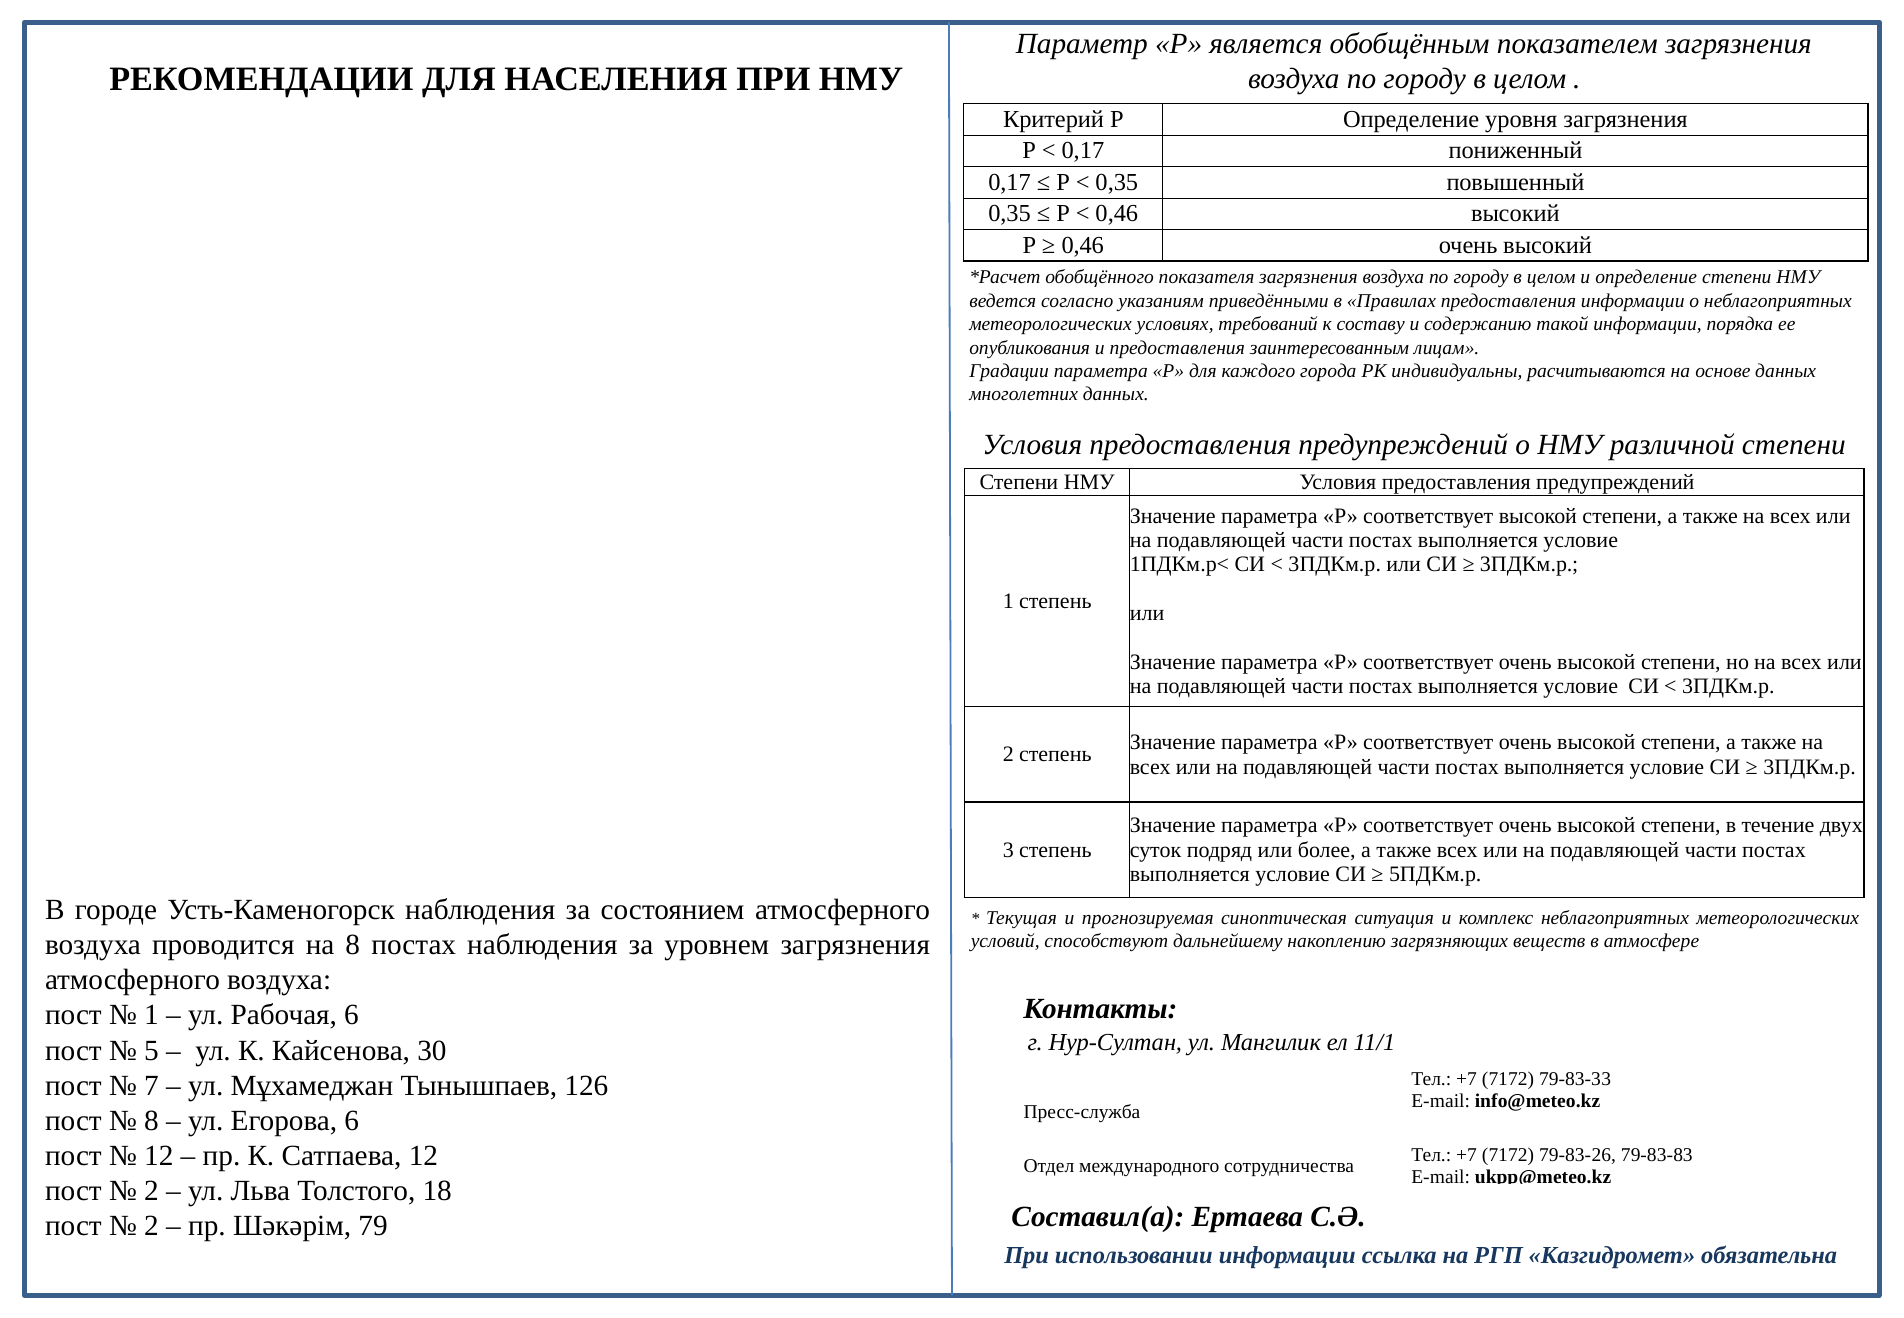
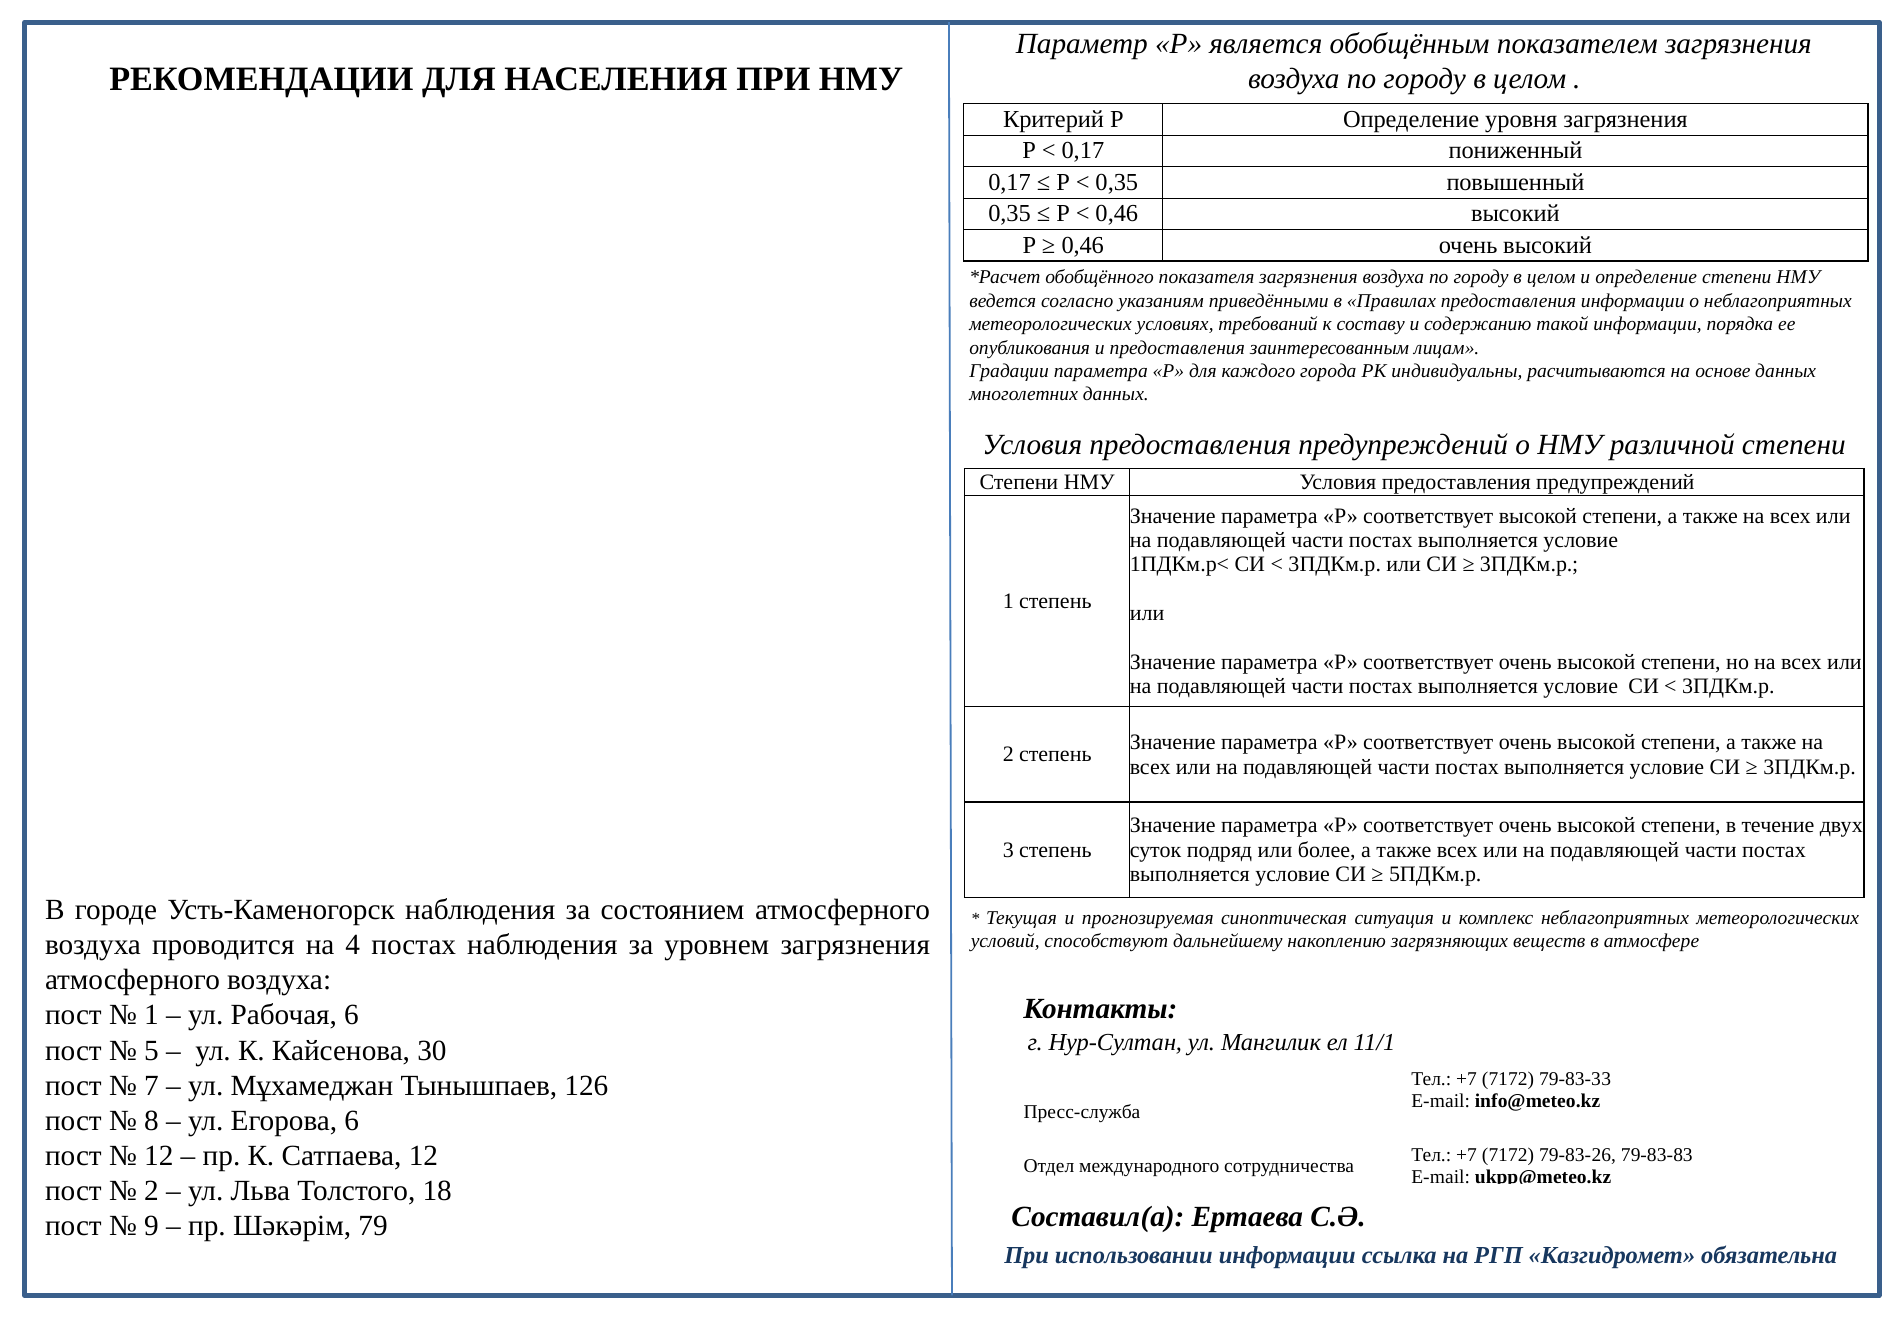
на 8: 8 -> 4 (353, 945)
2: 2 -> 9 (151, 1226)
